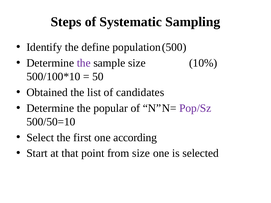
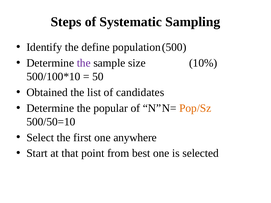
Pop/Sz colour: purple -> orange (195, 108)
according: according -> anywhere (135, 138)
from size: size -> best (141, 153)
